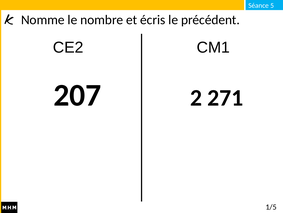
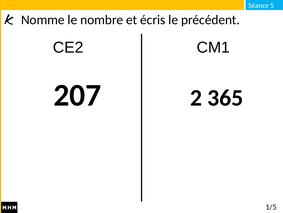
271: 271 -> 365 (225, 98)
